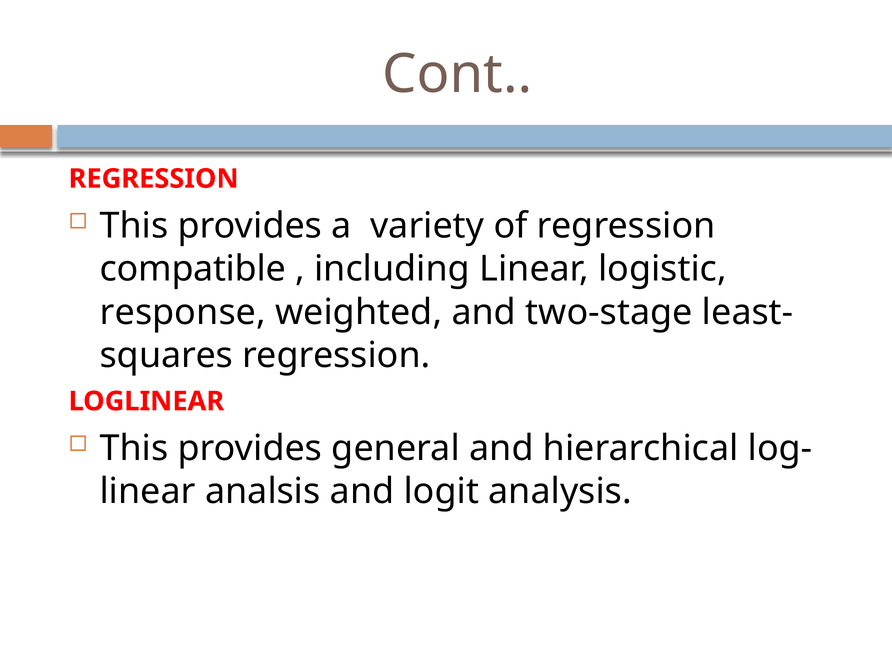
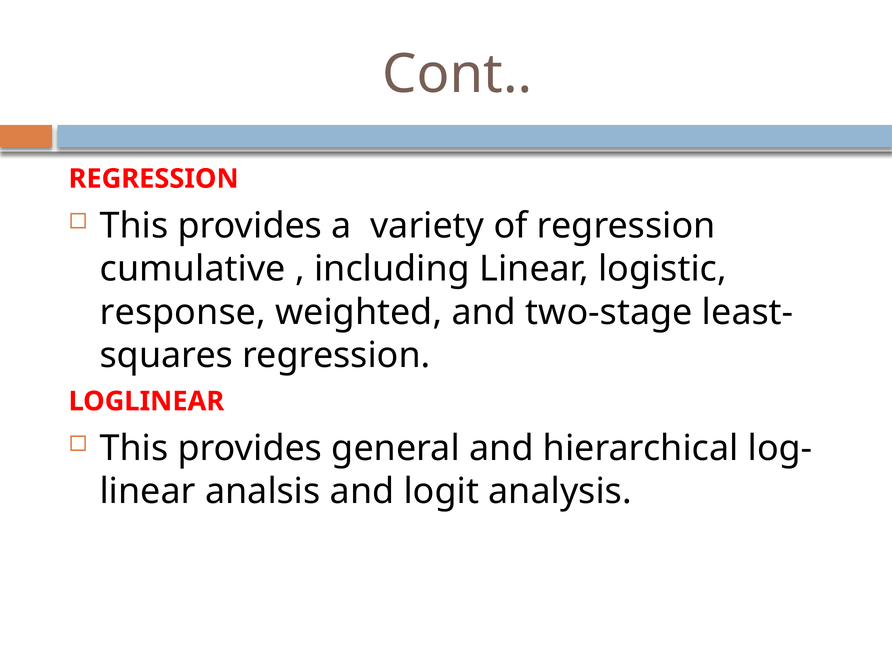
compatible: compatible -> cumulative (193, 269)
